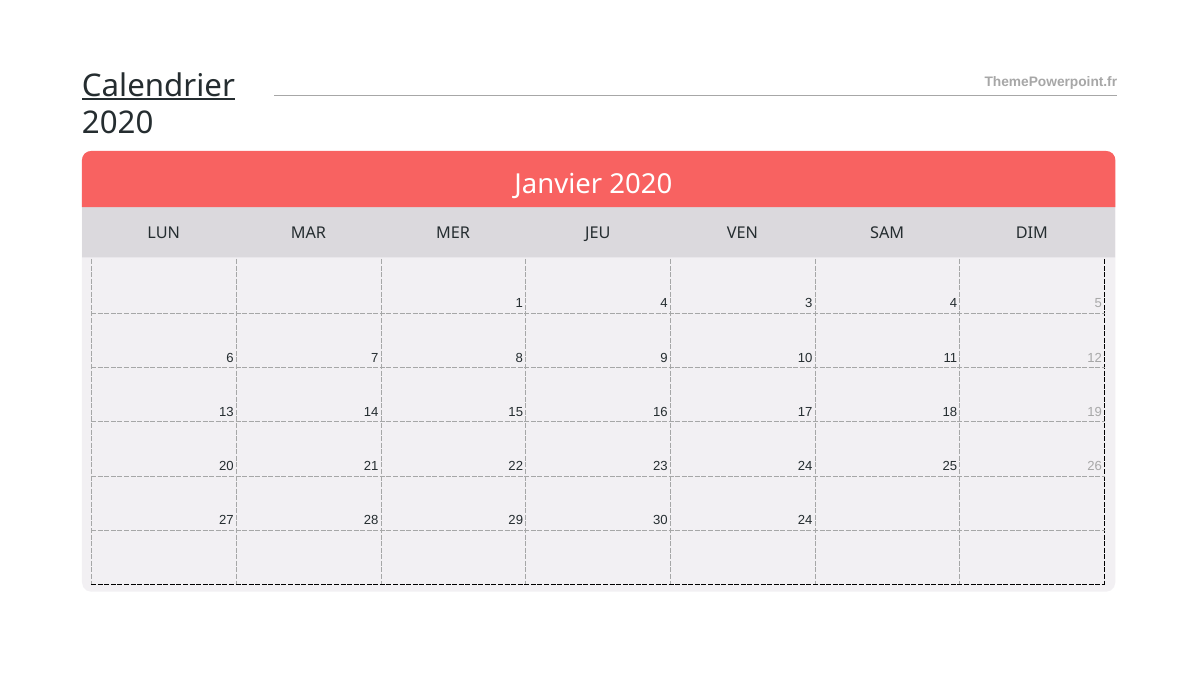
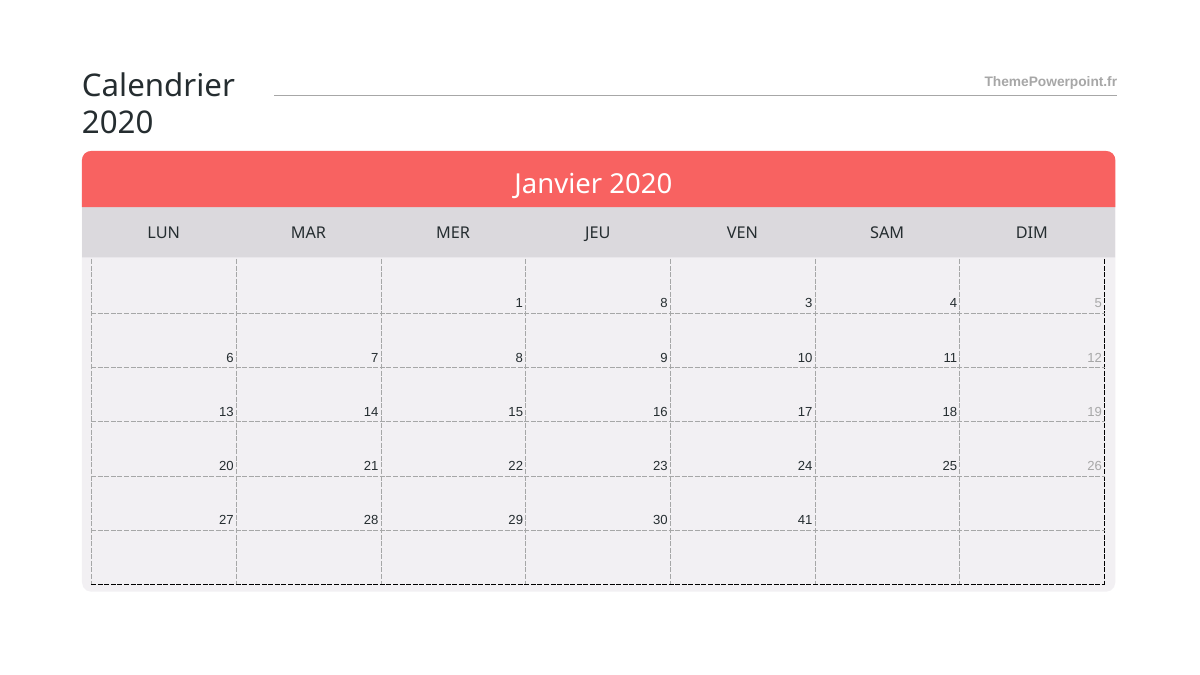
Calendrier underline: present -> none (158, 86)
1 4: 4 -> 8 (664, 304)
30 24: 24 -> 41 (805, 521)
